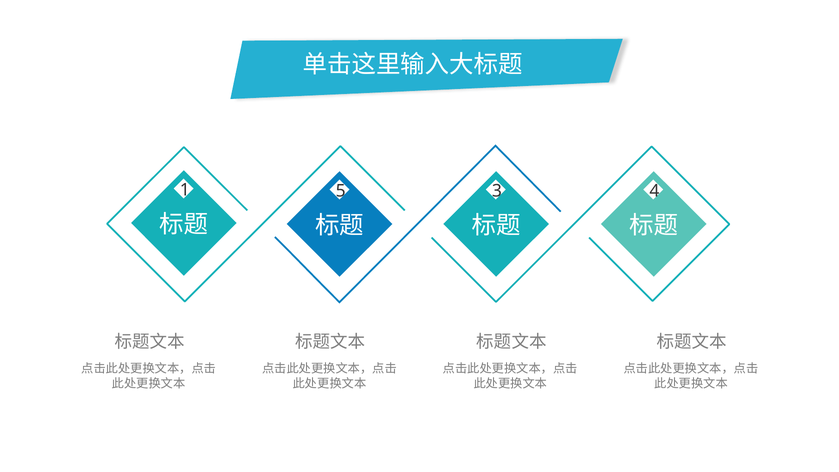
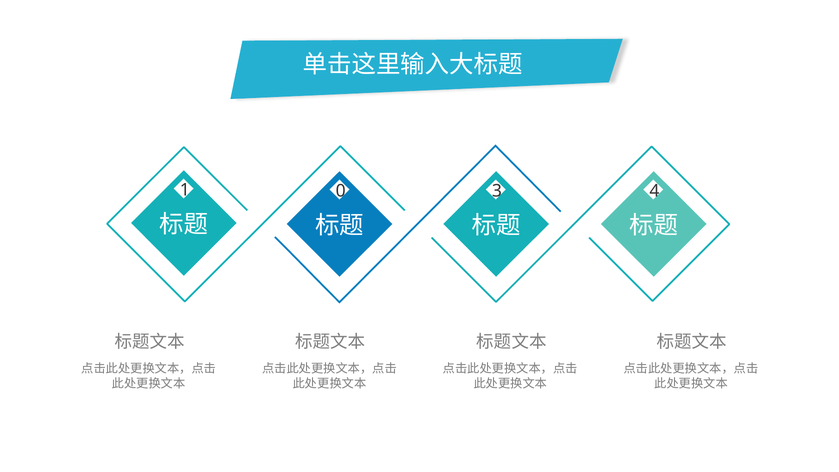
5: 5 -> 0 (341, 191)
